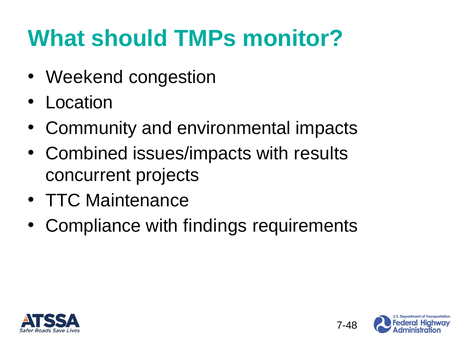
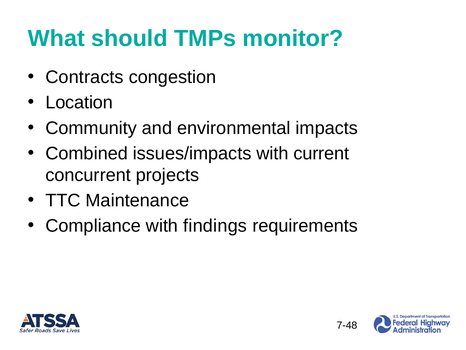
Weekend: Weekend -> Contracts (85, 77)
results: results -> current (321, 153)
